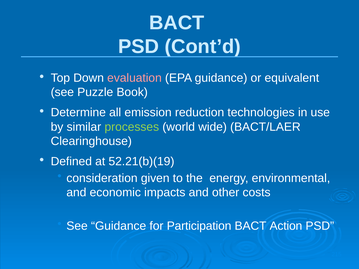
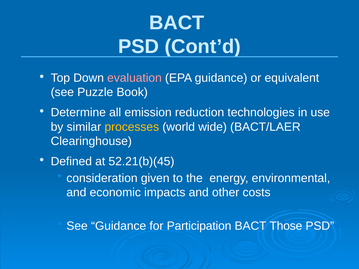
processes colour: light green -> yellow (132, 127)
52.21(b)(19: 52.21(b)(19 -> 52.21(b)(45 (141, 162)
Action: Action -> Those (286, 226)
